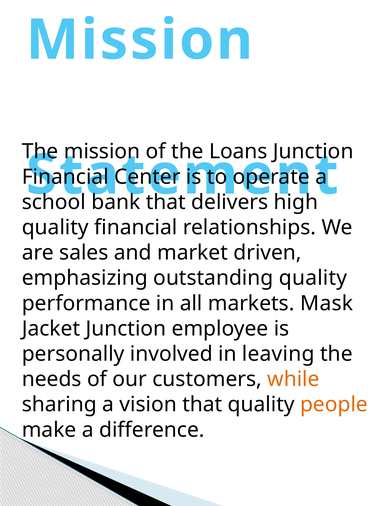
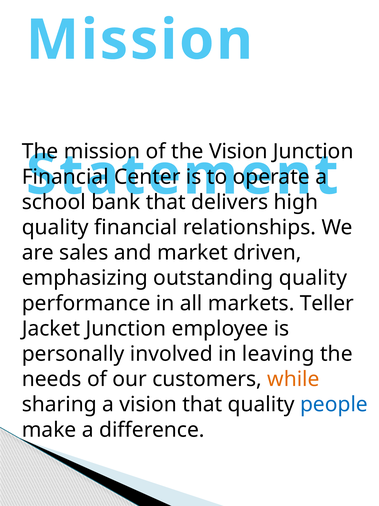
the Loans: Loans -> Vision (238, 151)
Mask: Mask -> Teller (327, 303)
people colour: orange -> blue (334, 404)
